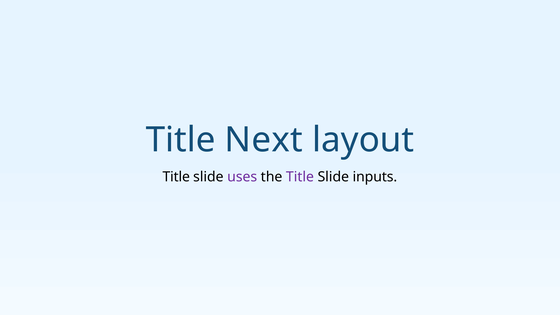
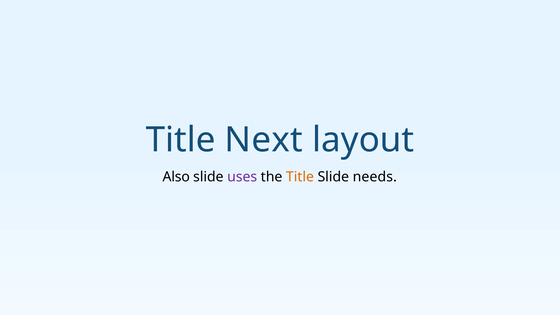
Title: Title -> Also (176, 177)
Title colour: purple -> orange (300, 177)
inputs: inputs -> needs (375, 177)
